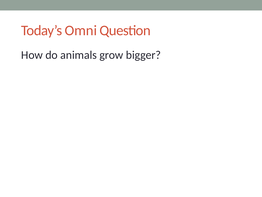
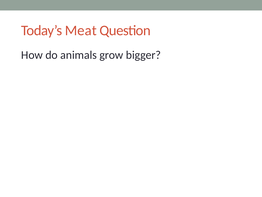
Omni: Omni -> Meat (81, 30)
